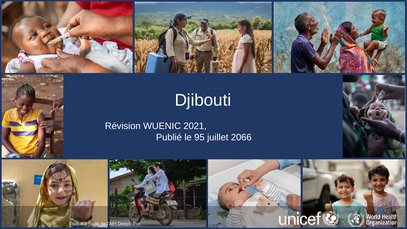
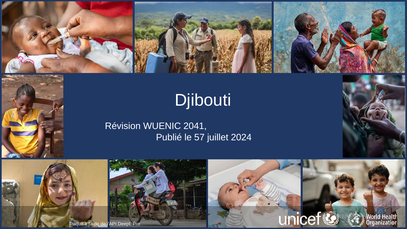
2021: 2021 -> 2041 (195, 126)
95: 95 -> 57 (199, 137)
2066: 2066 -> 2024 (241, 137)
